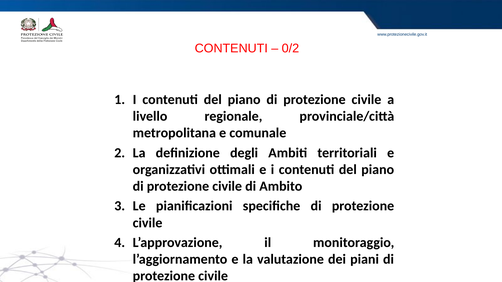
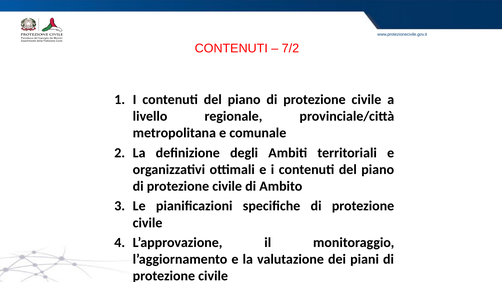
0/2: 0/2 -> 7/2 (290, 48)
